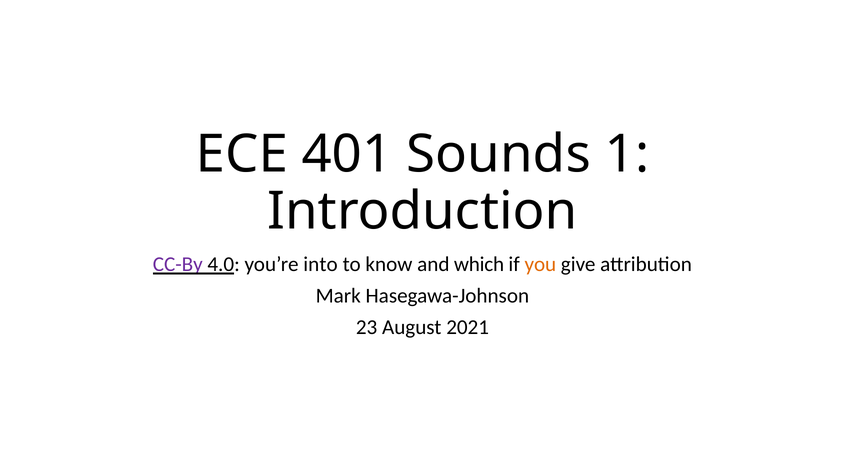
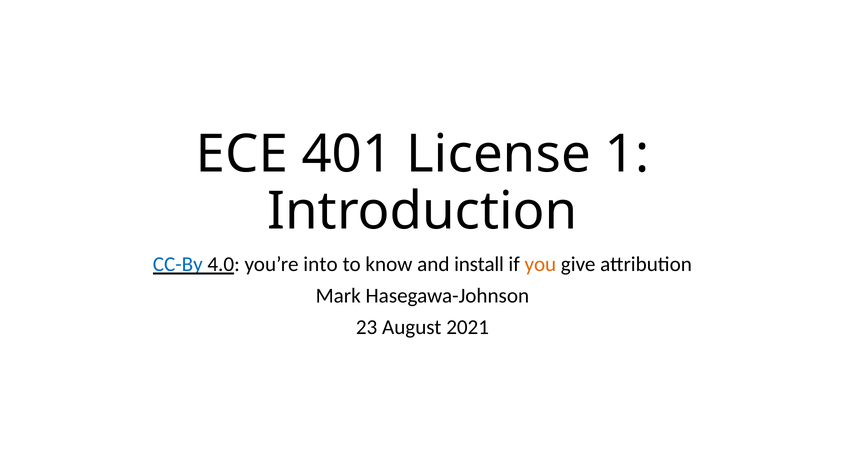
Sounds: Sounds -> License (499, 154)
CC-By colour: purple -> blue (178, 264)
which: which -> install (479, 264)
